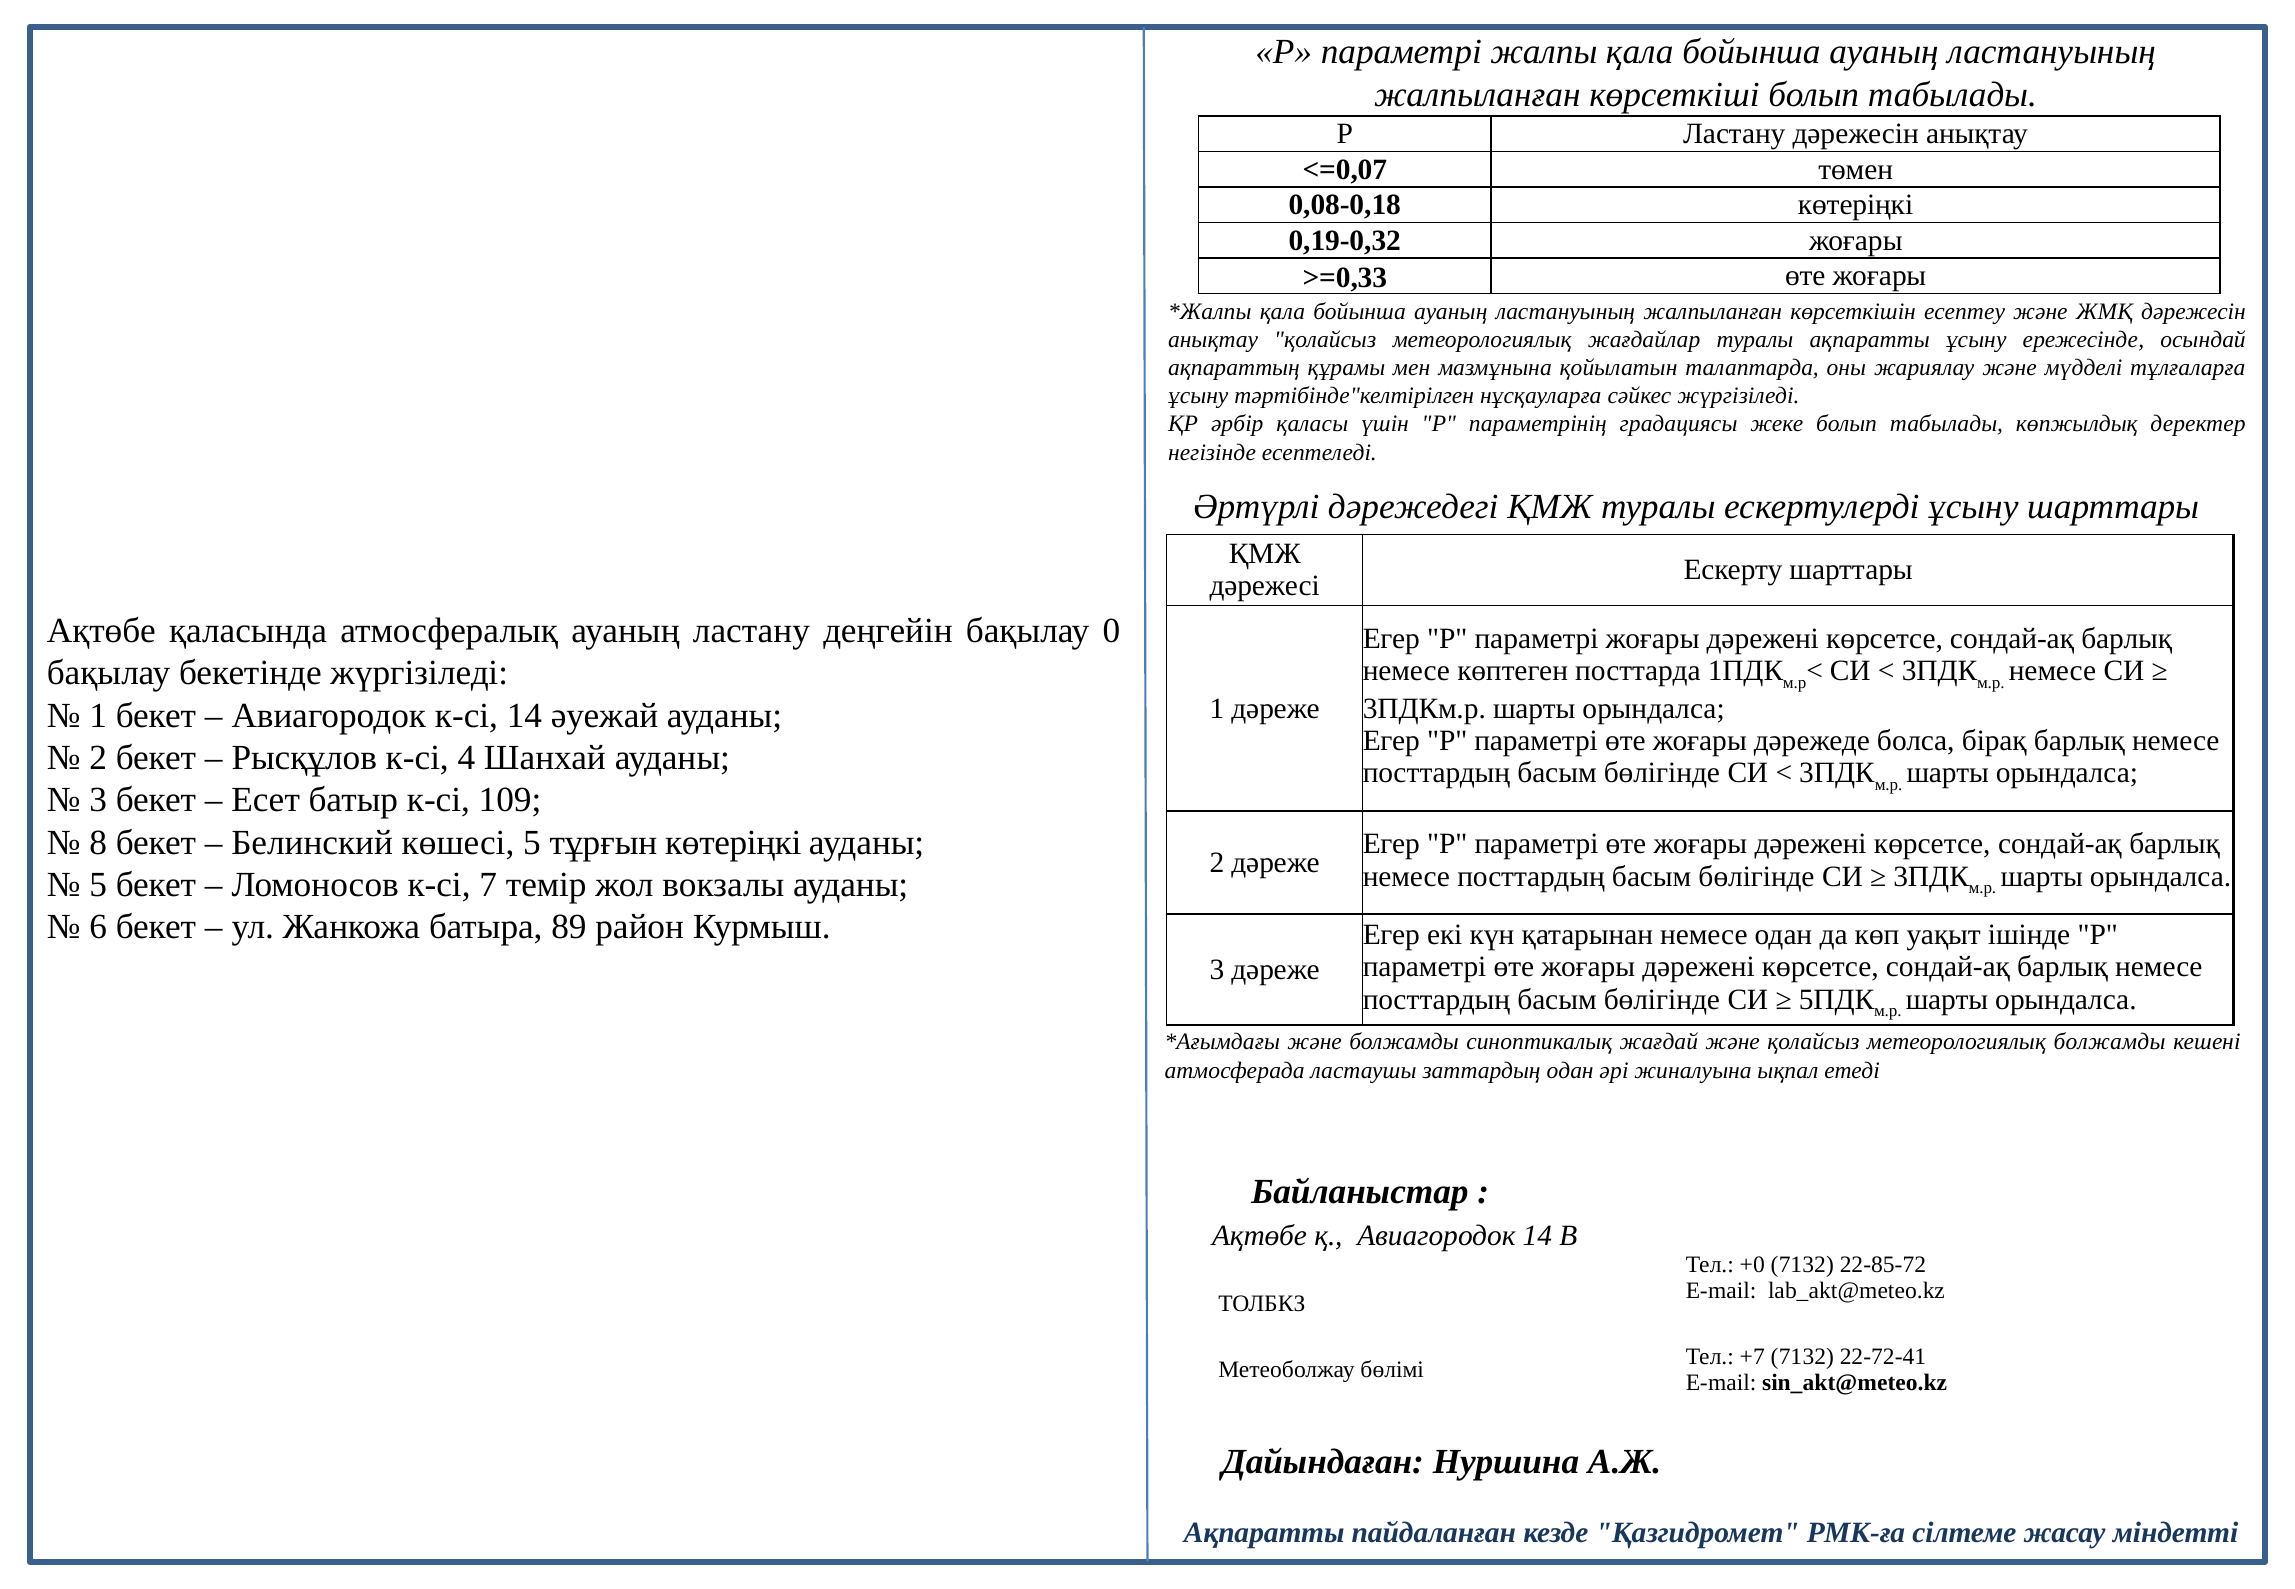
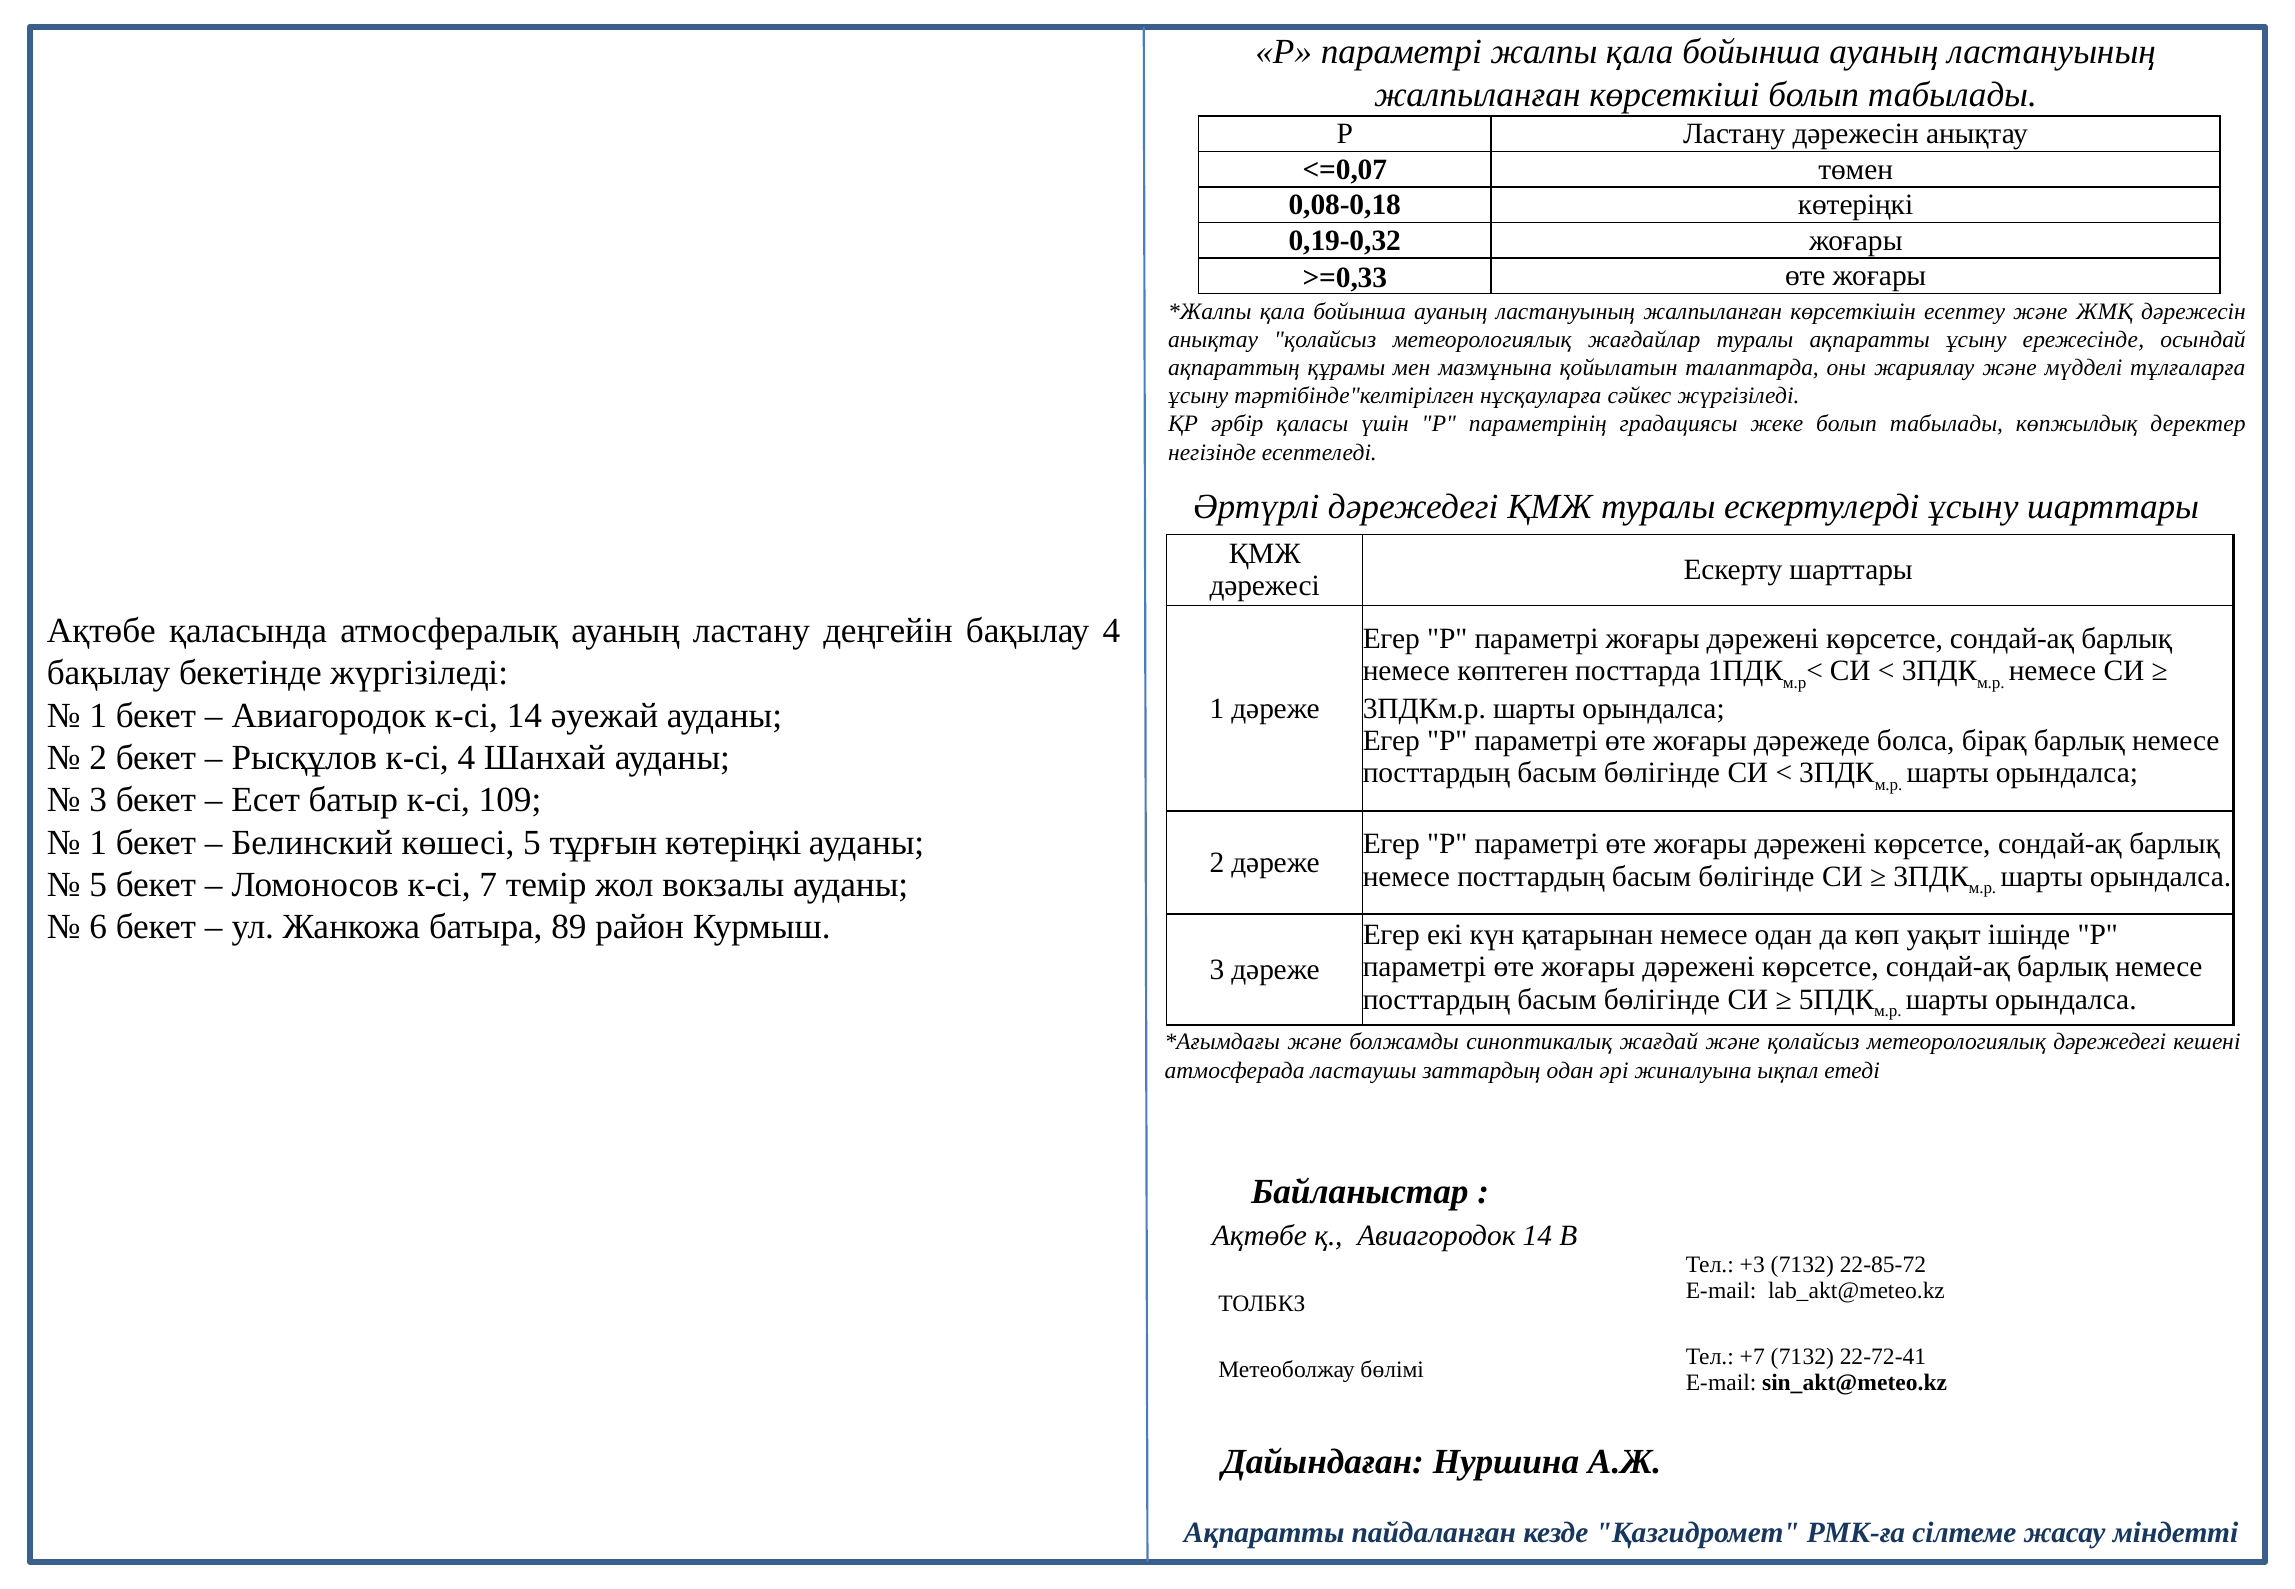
бақылау 0: 0 -> 4 (1112, 631)
8: 8 -> 1 (98, 842)
метеорологиялық болжамды: болжамды -> дәрежедегі (2110, 1042)
+0: +0 -> +3 (1752, 1265)
